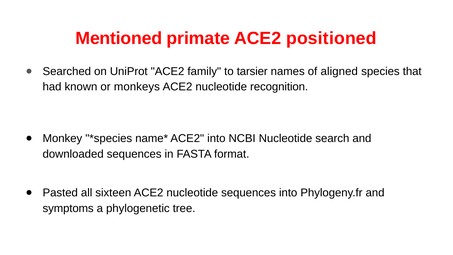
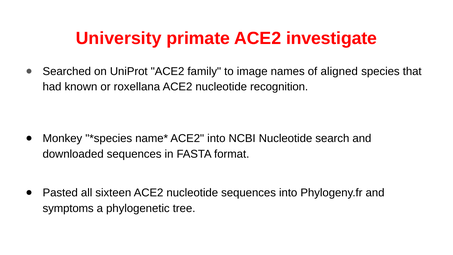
Mentioned: Mentioned -> University (119, 38)
positioned: positioned -> investigate (332, 38)
tarsier: tarsier -> image (252, 71)
monkeys: monkeys -> roxellana (137, 87)
